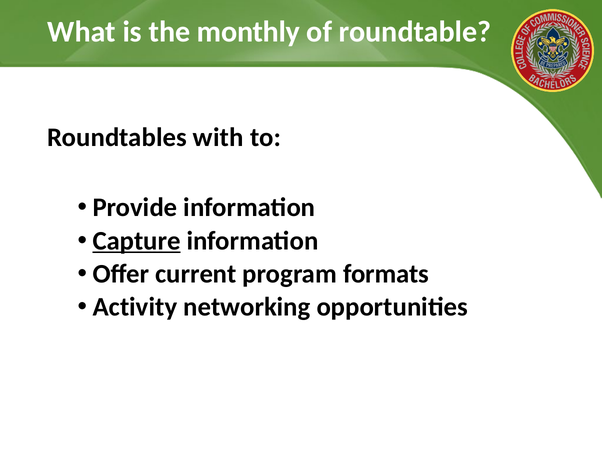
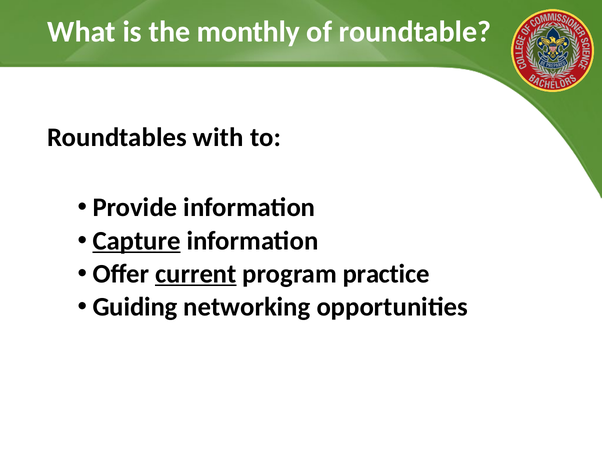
current underline: none -> present (196, 274)
formats: formats -> practice (386, 274)
Activity: Activity -> Guiding (135, 307)
